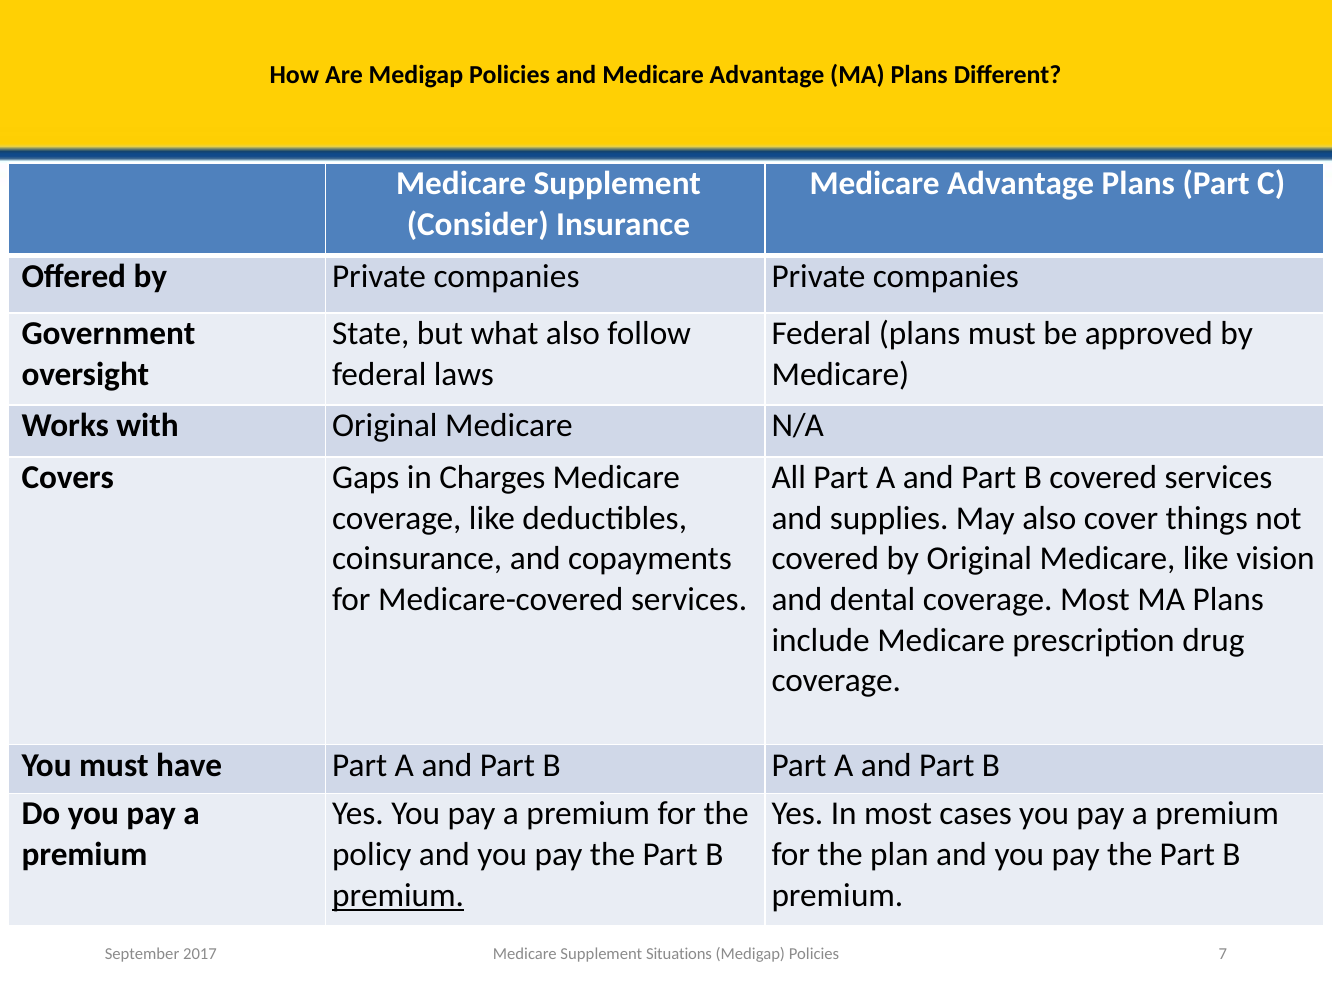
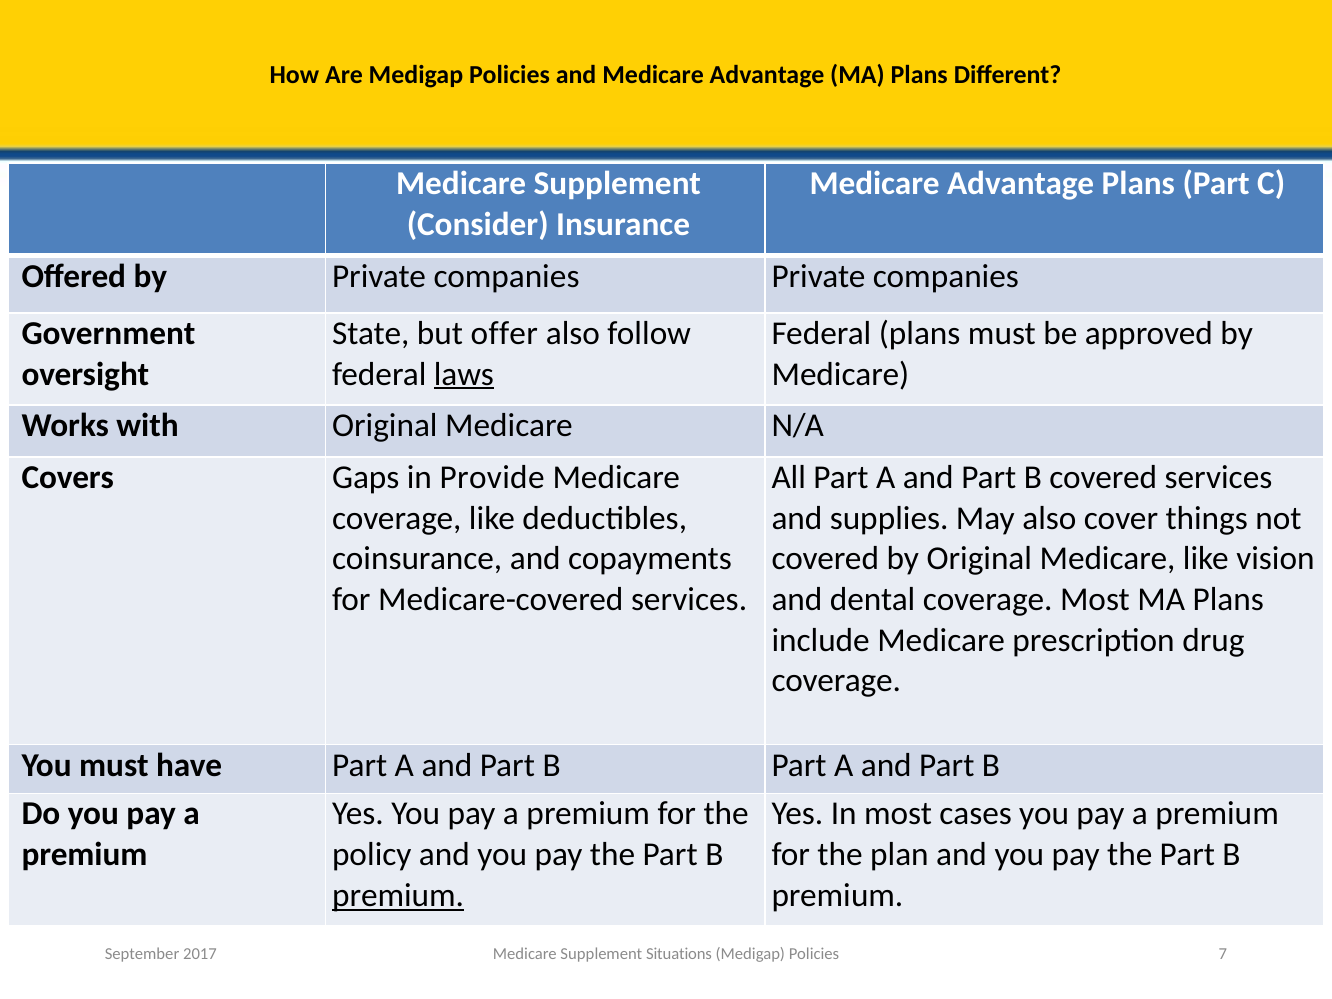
what: what -> offer (504, 333)
laws underline: none -> present (464, 374)
Charges: Charges -> Provide (492, 478)
